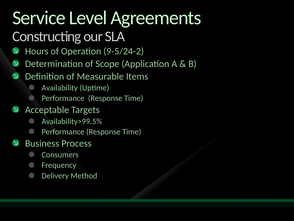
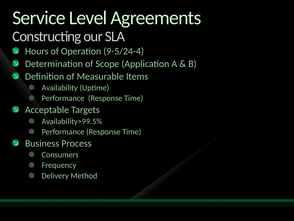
9-5/24-2: 9-5/24-2 -> 9-5/24-4 (124, 51)
